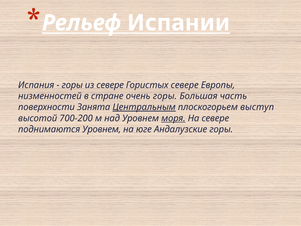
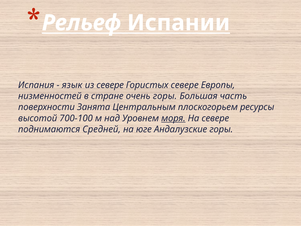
горы: горы -> язык (72, 85)
Центральным underline: present -> none (144, 107)
выступ: выступ -> ресурсы (257, 107)
700-200: 700-200 -> 700-100 (76, 118)
поднимаются Уровнем: Уровнем -> Средней (102, 129)
